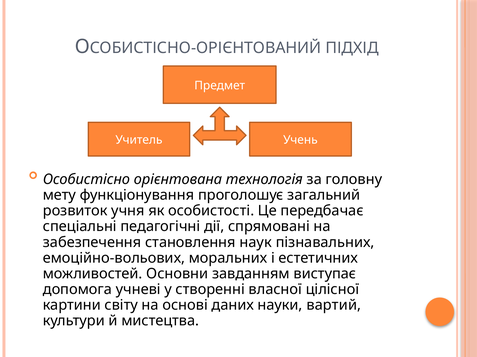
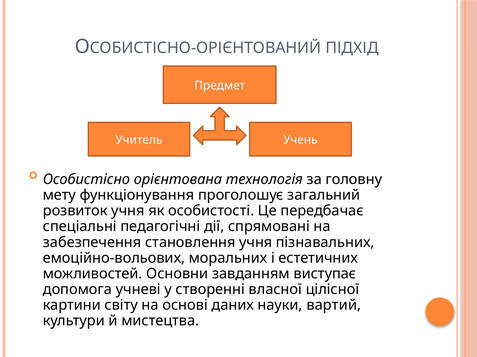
становлення наук: наук -> учня (256, 243)
